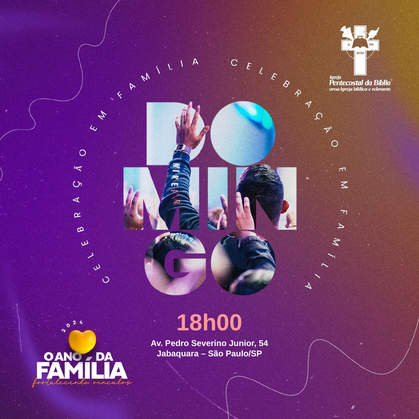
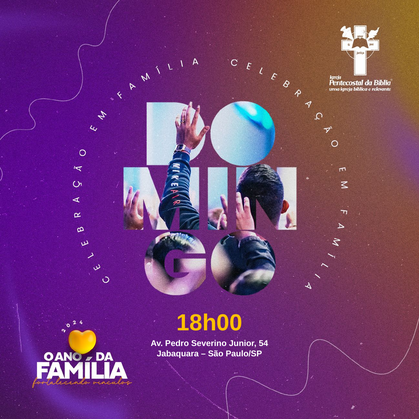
18h00 colour: pink -> yellow (209, 323)
